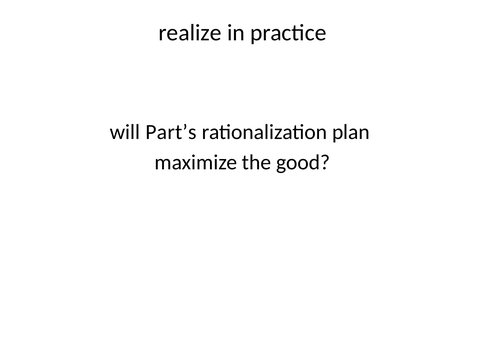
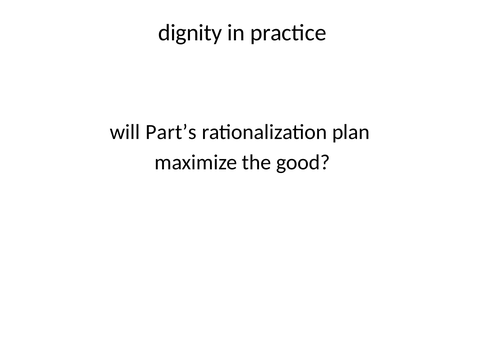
realize: realize -> dignity (190, 33)
